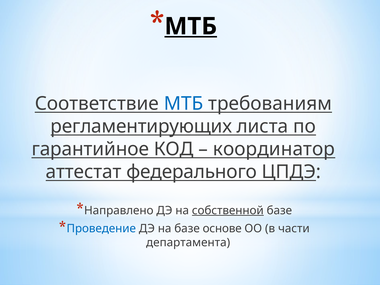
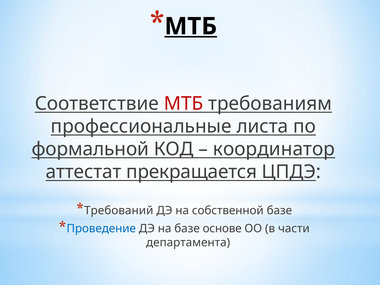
МТБ colour: blue -> red (184, 104)
регламентирующих: регламентирующих -> профессиональные (141, 126)
гарантийное: гарантийное -> формальной (90, 149)
федерального: федерального -> прекращается (192, 172)
Направлено: Направлено -> Требований (119, 210)
собственной underline: present -> none (228, 210)
